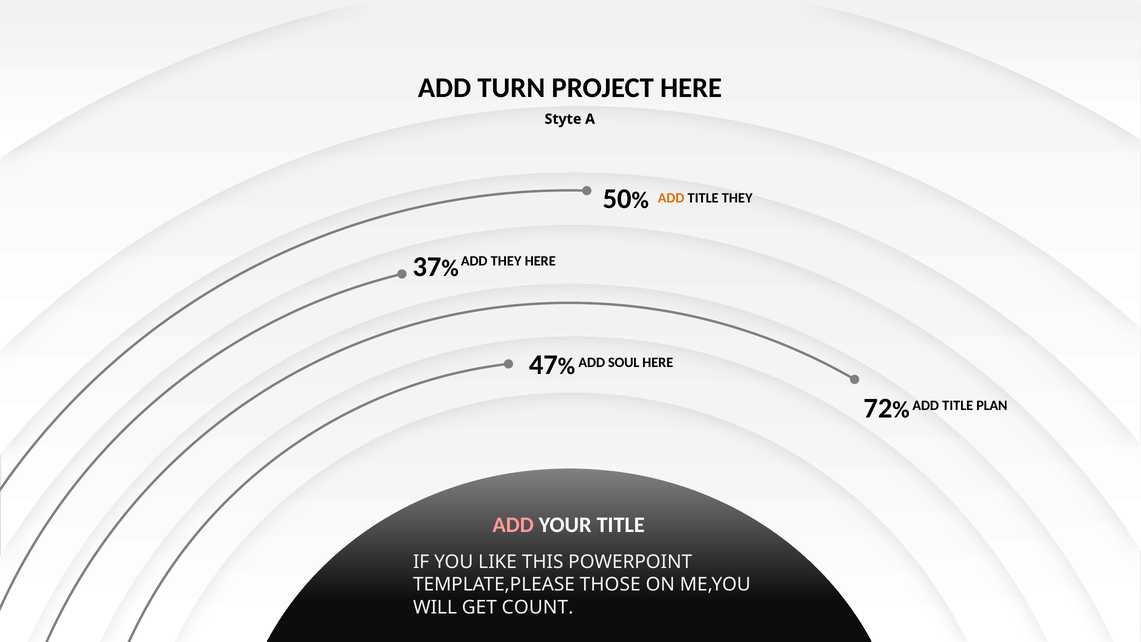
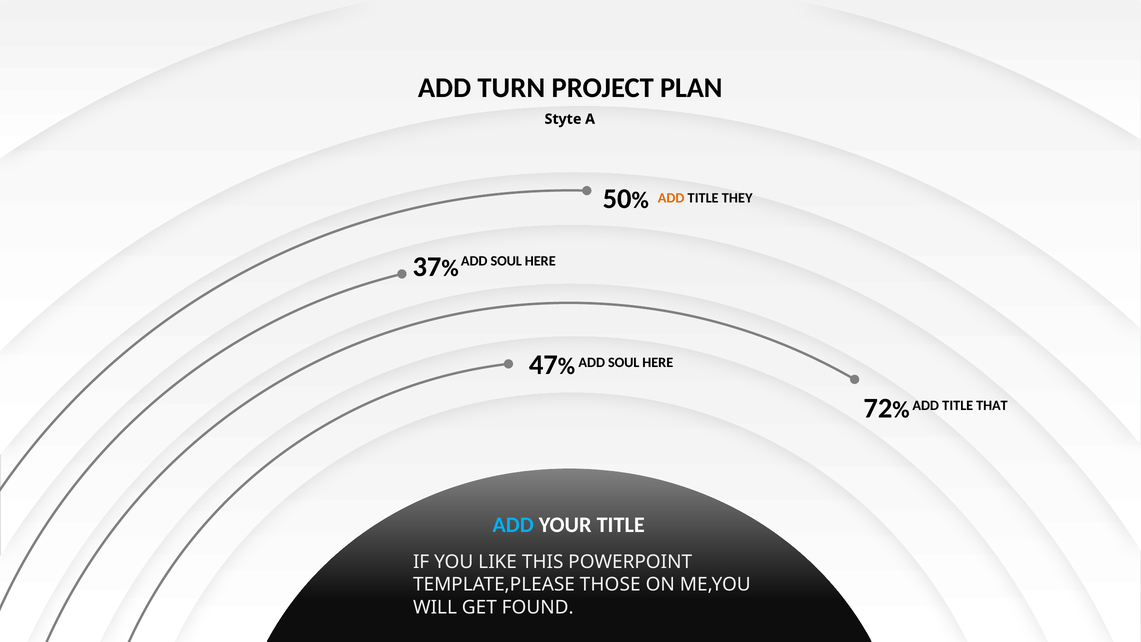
PROJECT HERE: HERE -> PLAN (691, 88)
ADD THEY: THEY -> SOUL (506, 261)
PLAN: PLAN -> THAT (992, 406)
ADD colour: pink -> light blue (513, 525)
COUNT: COUNT -> FOUND (538, 607)
